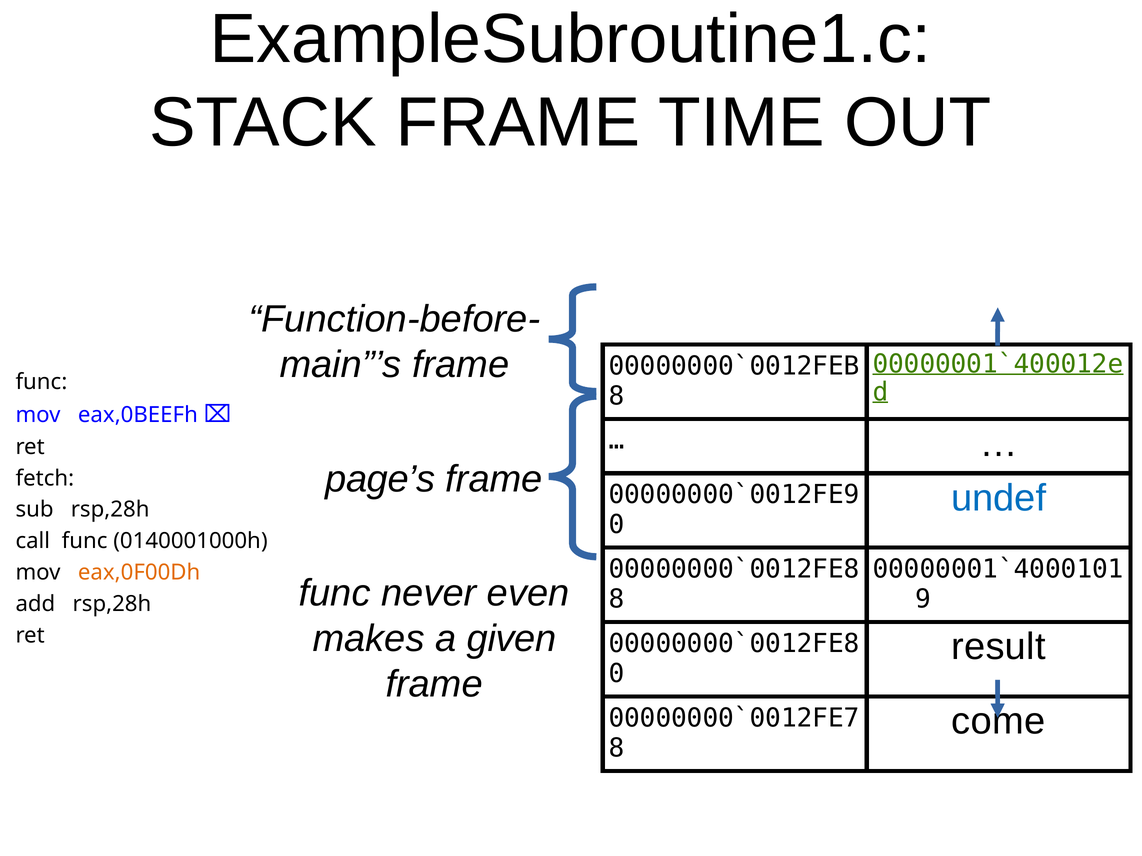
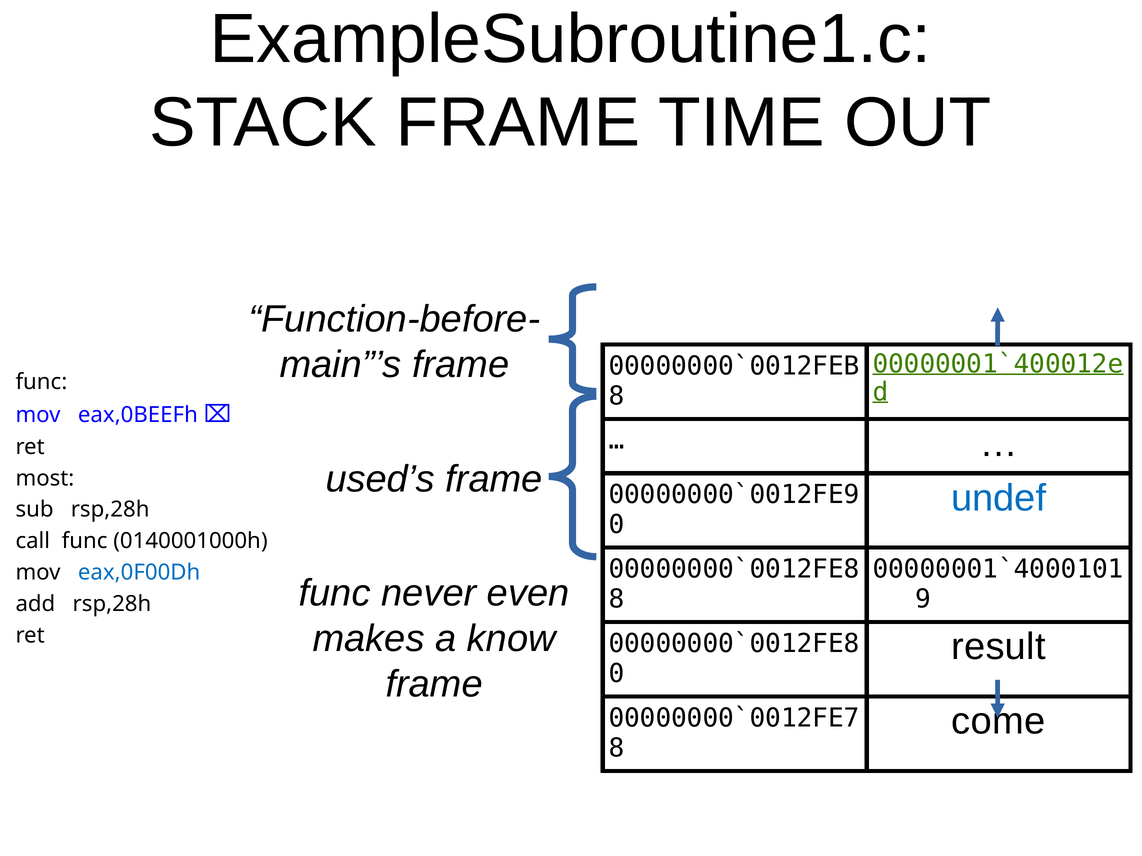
page’s: page’s -> used’s (380, 479)
fetch: fetch -> most (45, 479)
eax,0F00Dh colour: orange -> blue (139, 573)
given: given -> know (511, 639)
